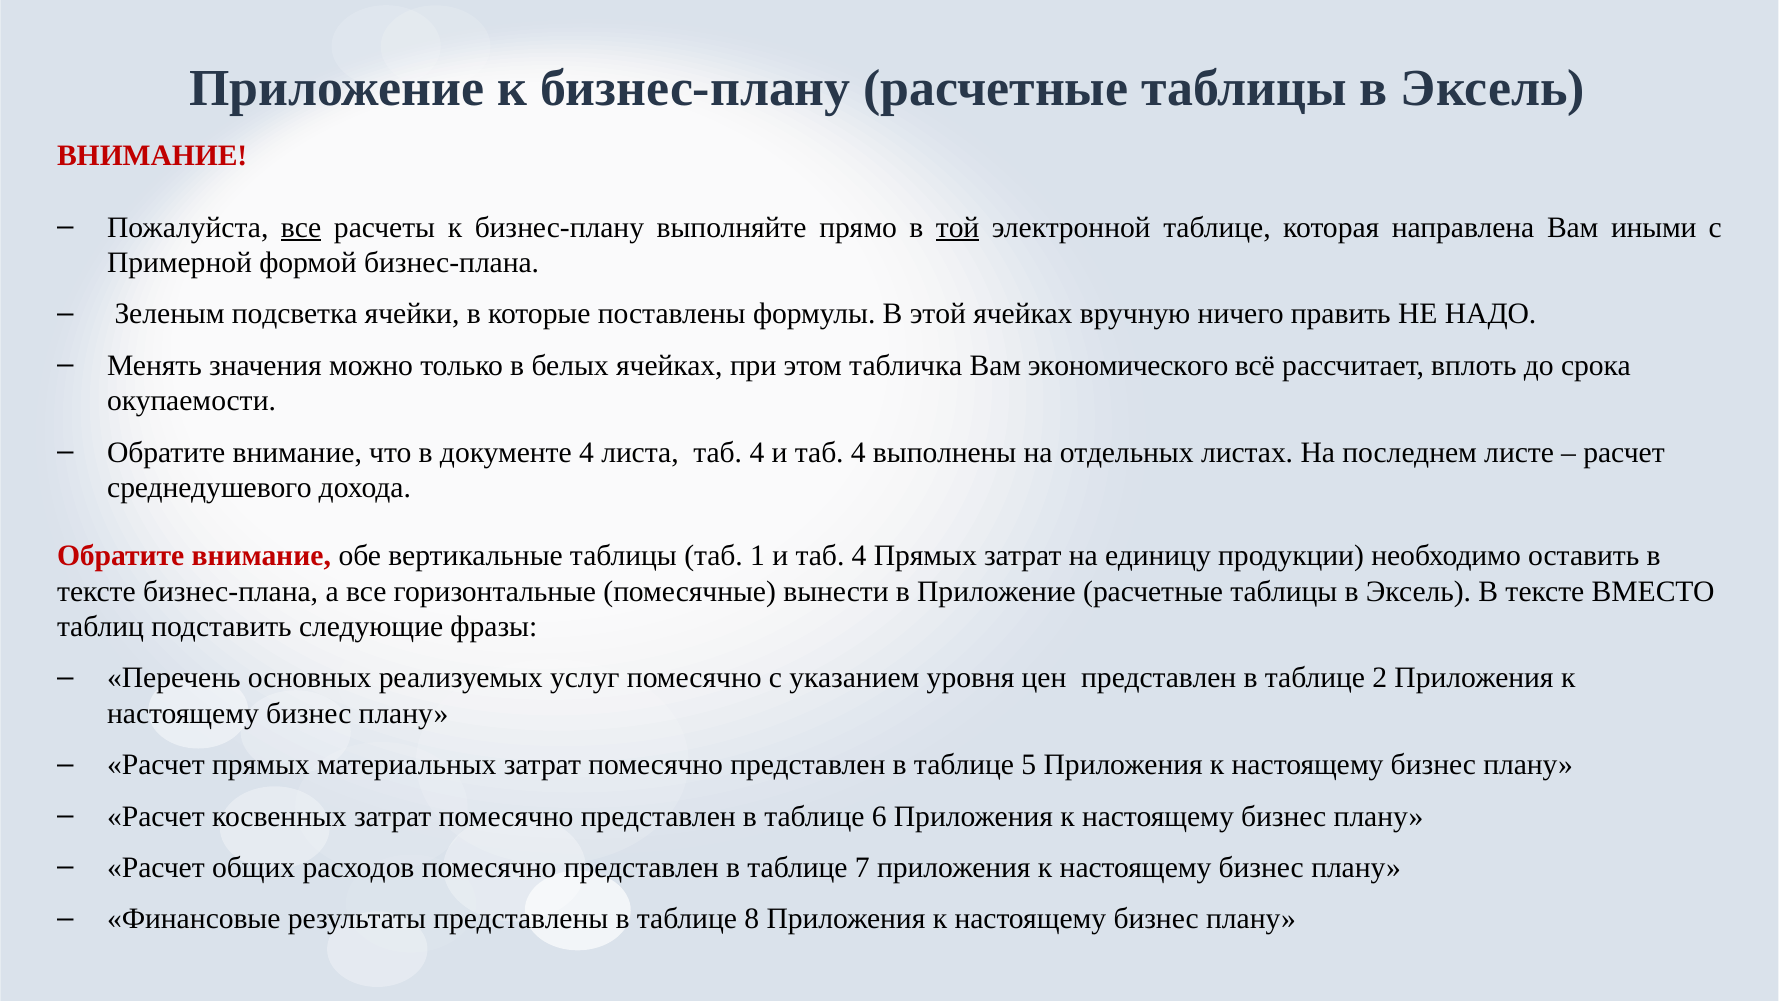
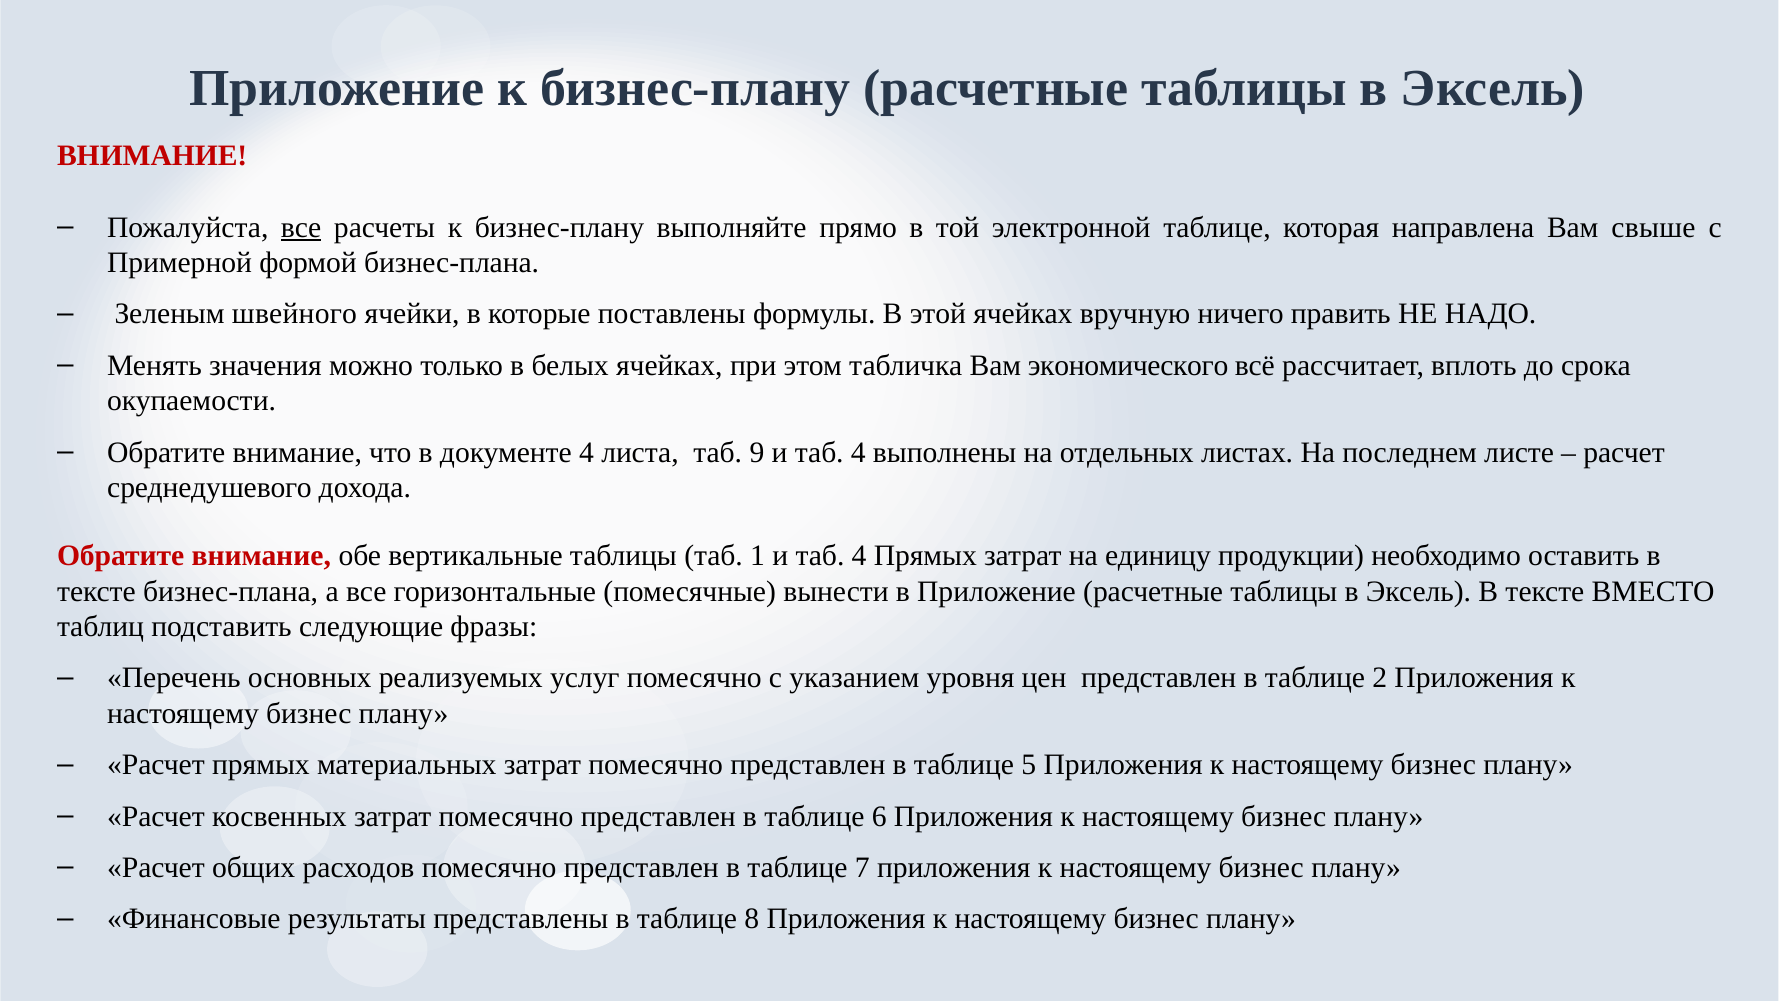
той underline: present -> none (958, 227)
иными: иными -> свыше (1654, 227)
подсветка: подсветка -> швейного (294, 314)
листа таб 4: 4 -> 9 (757, 452)
